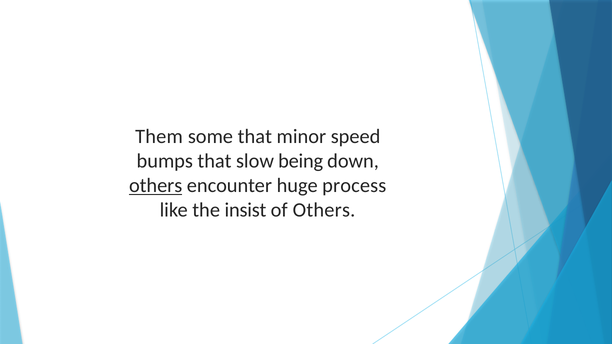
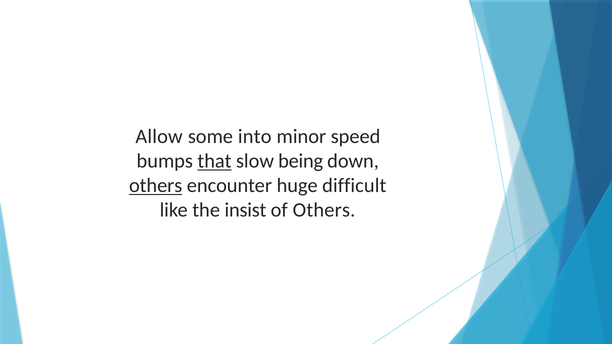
Them: Them -> Allow (159, 137)
some that: that -> into (255, 137)
that underline: none -> present (214, 161)
process: process -> difficult (354, 186)
